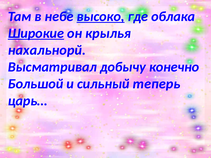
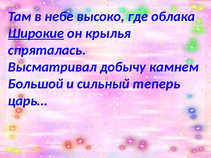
высоко underline: present -> none (101, 16)
нахальнорй: нахальнорй -> спряталась (47, 50)
конечно: конечно -> камнем (174, 67)
